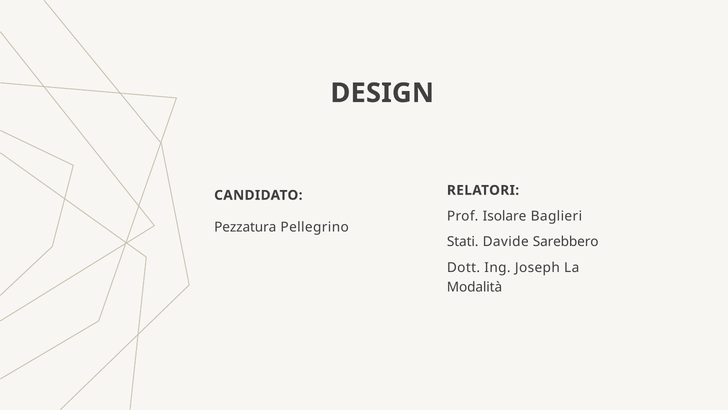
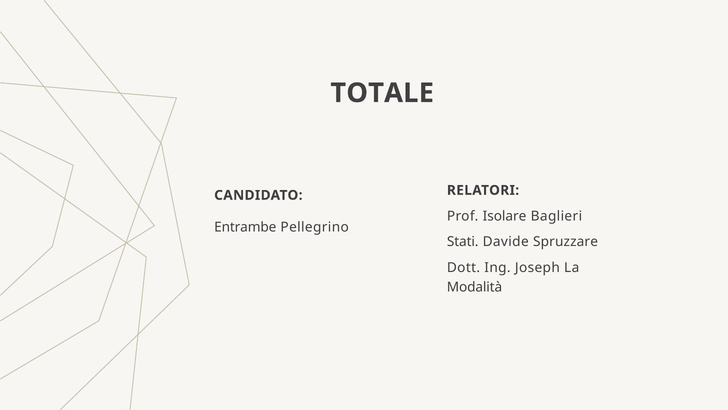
DESIGN: DESIGN -> TOTALE (382, 93)
Pezzatura: Pezzatura -> Entrambe (245, 227)
Sarebbero: Sarebbero -> Spruzzare (566, 242)
